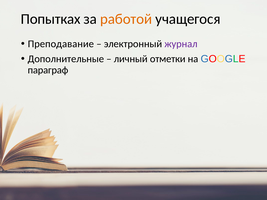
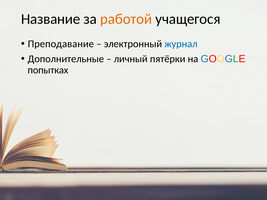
Попытках: Попытках -> Название (51, 19)
журнал colour: purple -> blue (181, 44)
отметки: отметки -> пятёрки (168, 59)
параграф: параграф -> попытках (48, 70)
